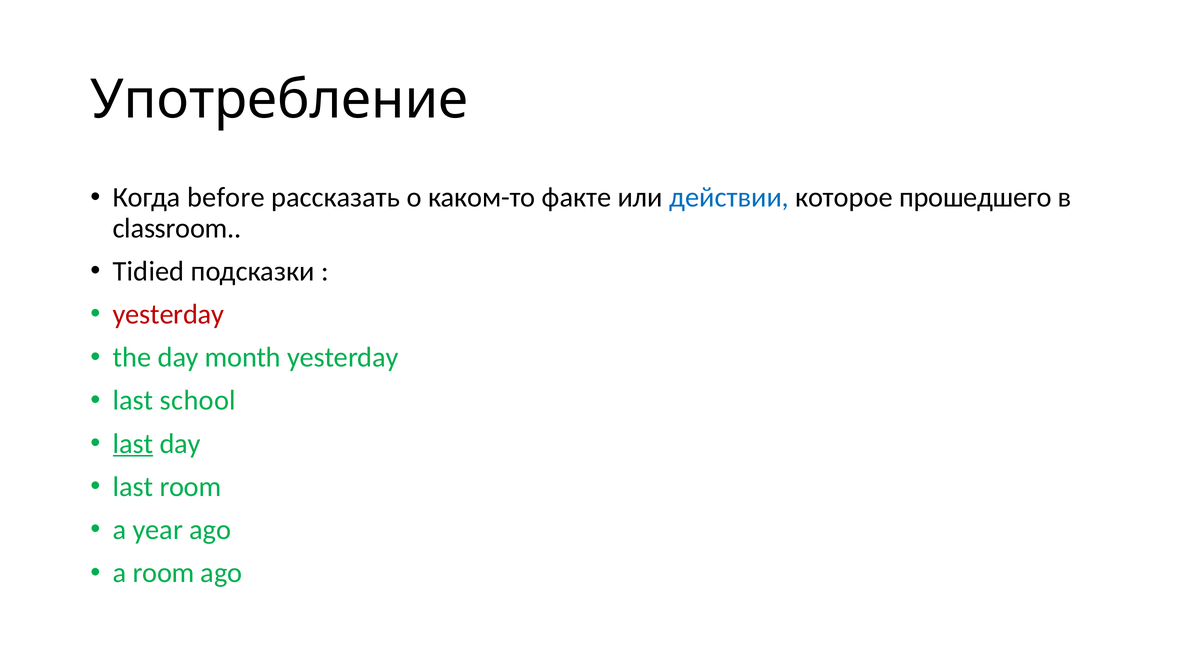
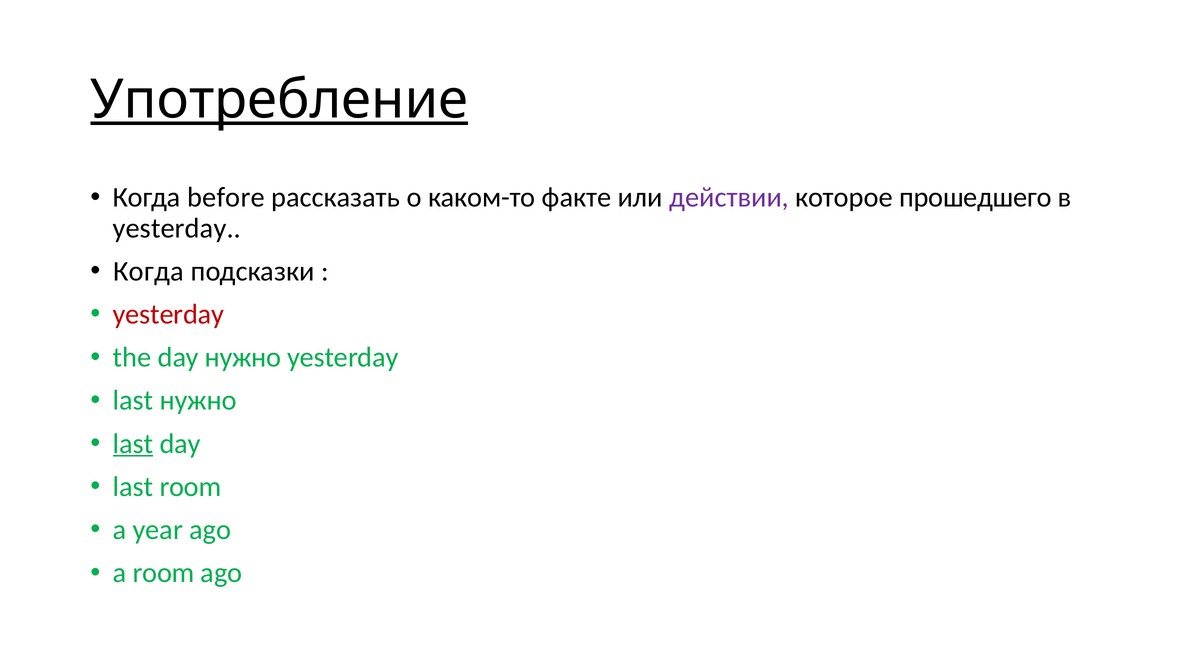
Употребление underline: none -> present (279, 100)
действии colour: blue -> purple (729, 197)
classroom: classroom -> yesterday (177, 228)
Tidied: Tidied -> Когда (149, 271)
day month: month -> нужно (243, 357)
last school: school -> нужно (198, 400)
